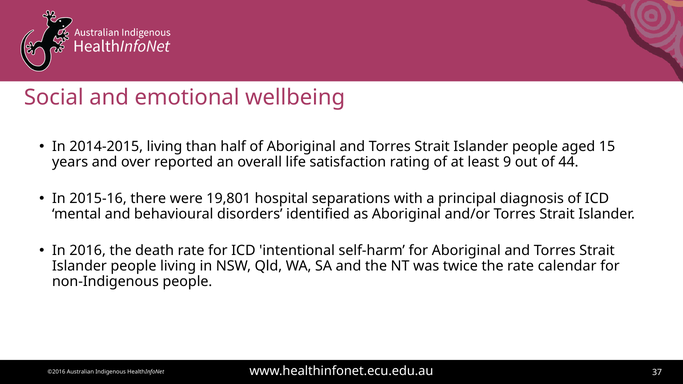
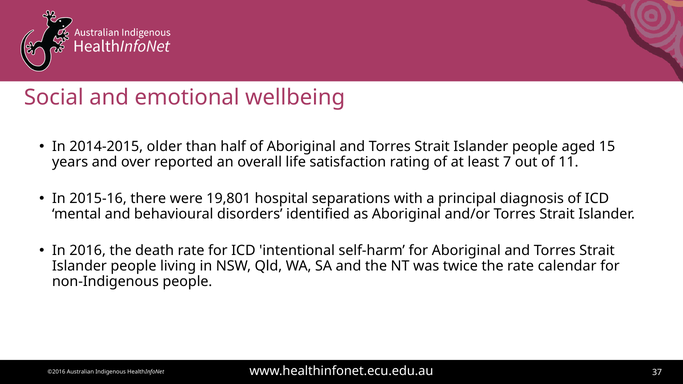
2014-2015 living: living -> older (164, 147)
9: 9 -> 7 (507, 162)
44: 44 -> 11 (568, 162)
